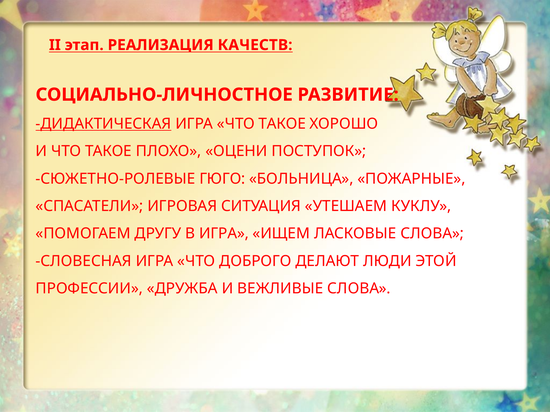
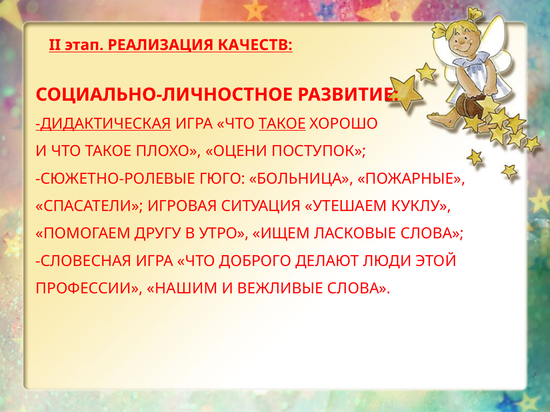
ТАКОЕ underline: none -> present (282, 124)
В ИГРА: ИГРА -> УТРО (224, 234)
ДРУЖБА: ДРУЖБА -> НАШИМ (182, 289)
